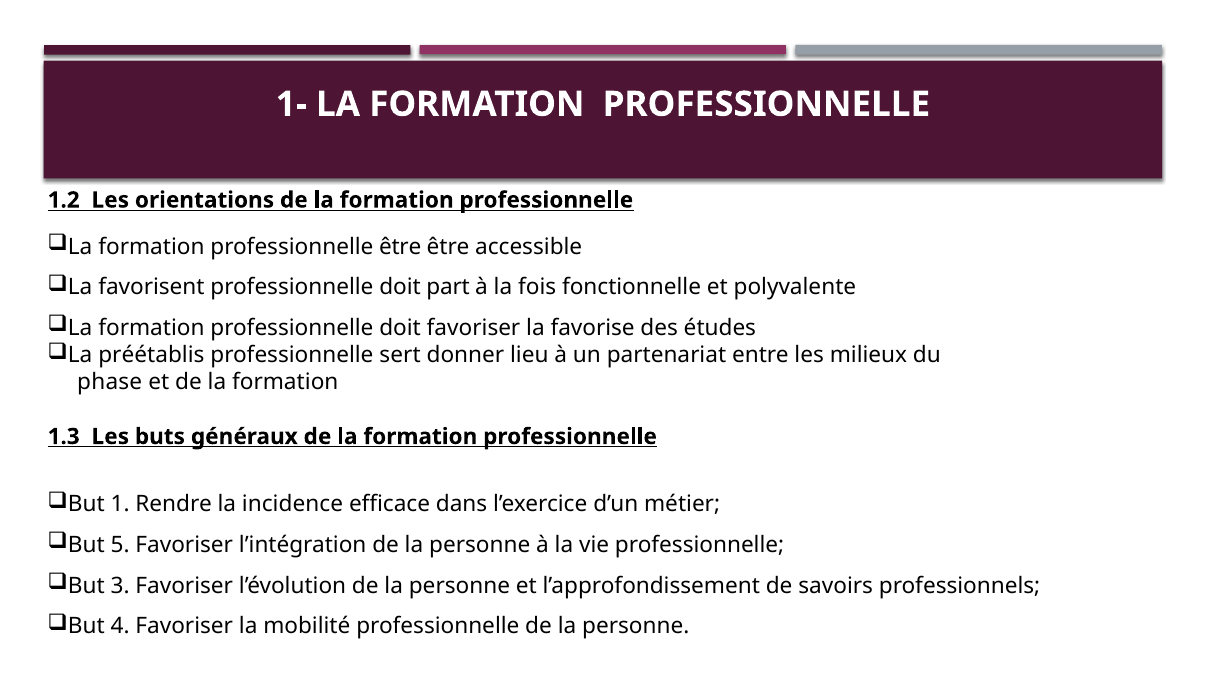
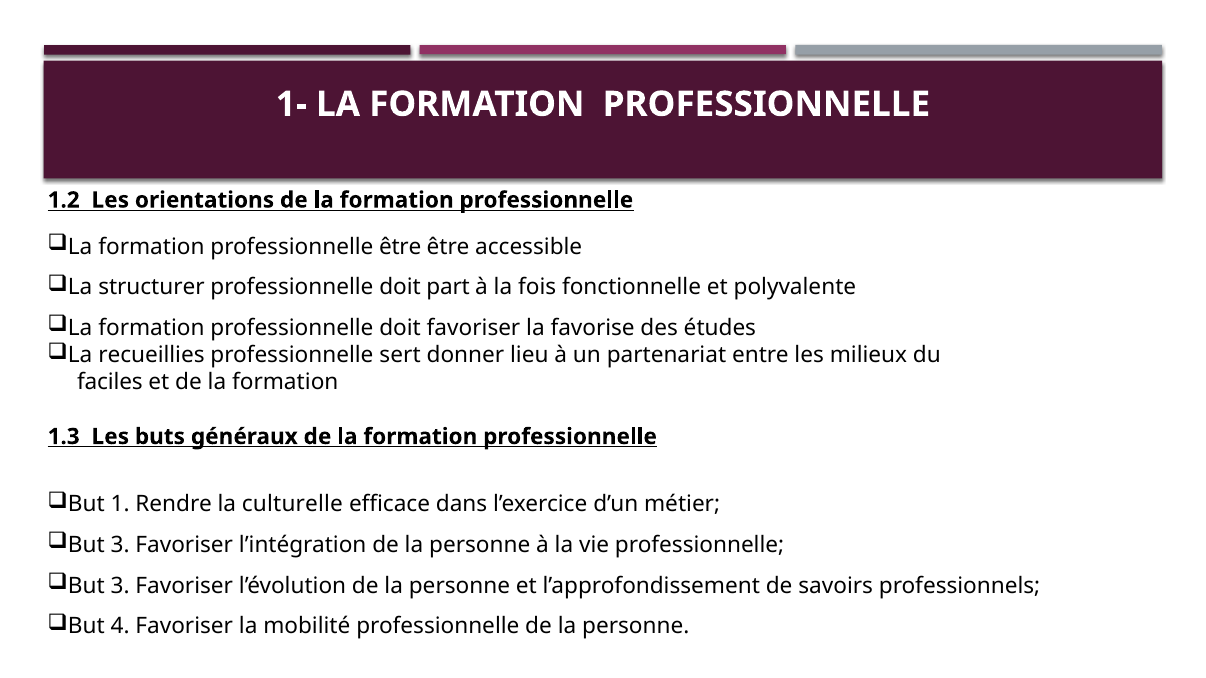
favorisent: favorisent -> structurer (151, 288)
préétablis: préétablis -> recueillies (151, 355)
phase: phase -> faciles (110, 383)
incidence: incidence -> culturelle (292, 505)
5: 5 -> 3 (120, 545)
